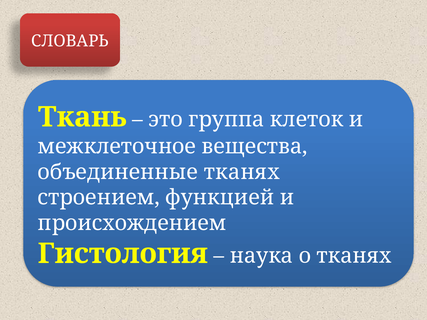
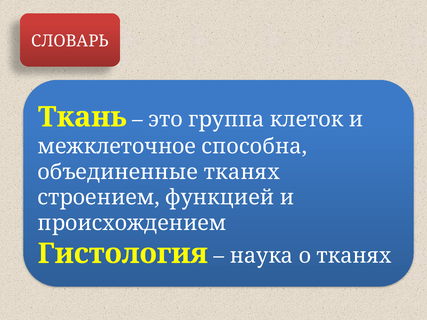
вещества: вещества -> способна (254, 147)
